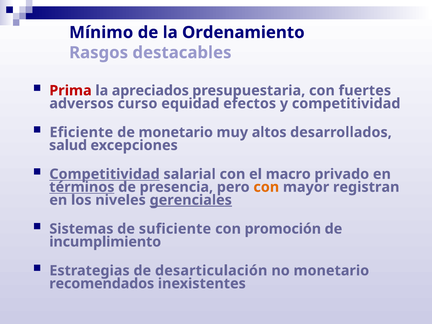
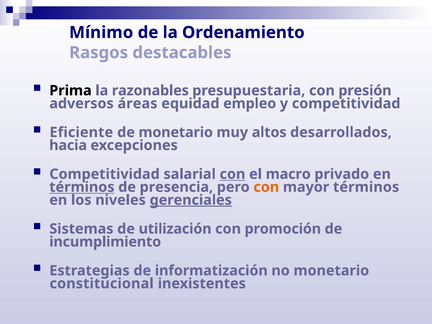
Prima colour: red -> black (70, 91)
apreciados: apreciados -> razonables (150, 91)
fuertes: fuertes -> presión (365, 91)
curso: curso -> áreas (137, 104)
efectos: efectos -> empleo (250, 104)
salud: salud -> hacia (68, 145)
Competitividad underline: present -> none (105, 174)
con underline: none -> present (232, 174)
mayor registran: registran -> términos (366, 187)
suficiente: suficiente -> utilización (175, 229)
desarticulación: desarticulación -> informatización (211, 271)
recomendados: recomendados -> constitucional (102, 284)
